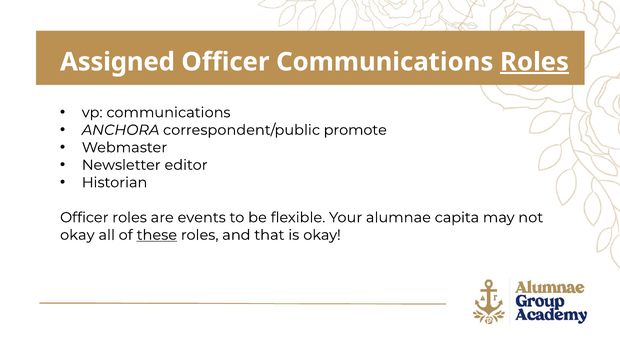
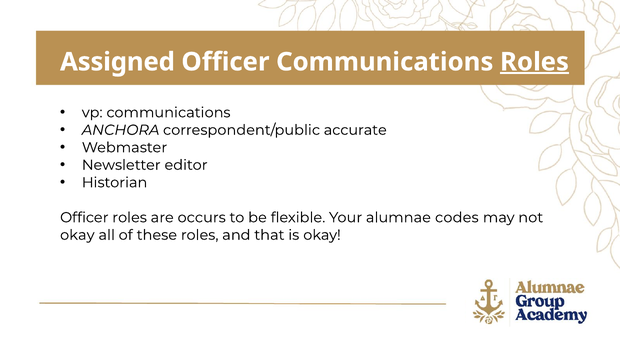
promote: promote -> accurate (355, 130)
events: events -> occurs (202, 217)
capita: capita -> codes (457, 217)
these underline: present -> none (157, 235)
